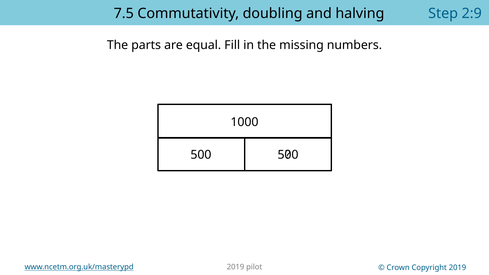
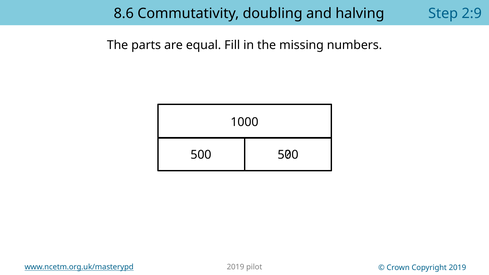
7.5: 7.5 -> 8.6 (124, 14)
